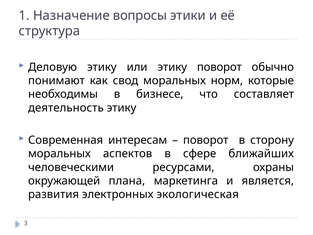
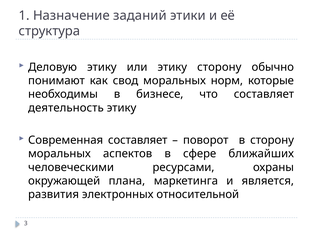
вопросы: вопросы -> заданий (140, 15)
этику поворот: поворот -> сторону (219, 67)
Современная интересам: интересам -> составляет (138, 140)
экологическая: экологическая -> относительной (198, 194)
